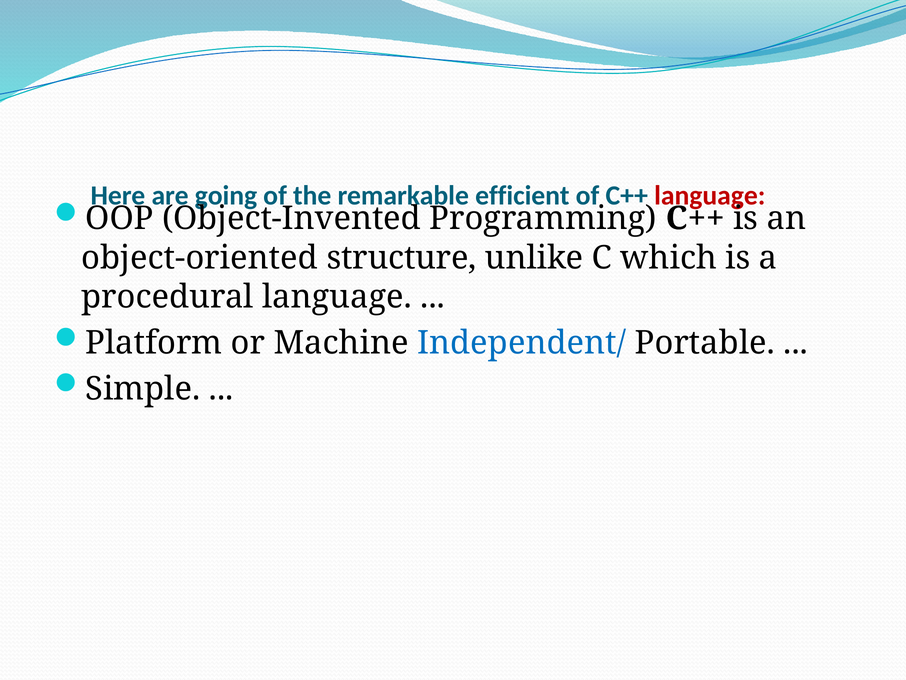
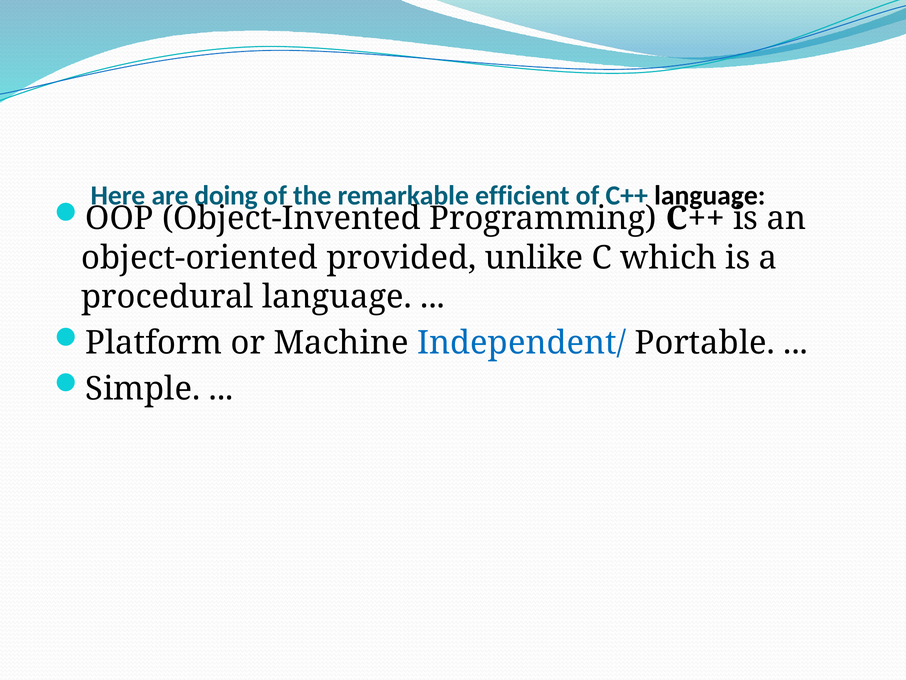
going: going -> doing (226, 196)
language colour: red -> black (710, 196)
structure: structure -> provided (401, 258)
